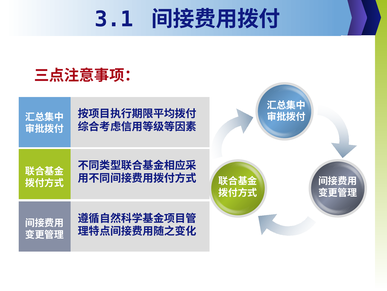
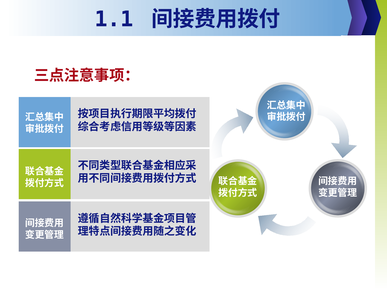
3.1: 3.1 -> 1.1 (114, 19)
